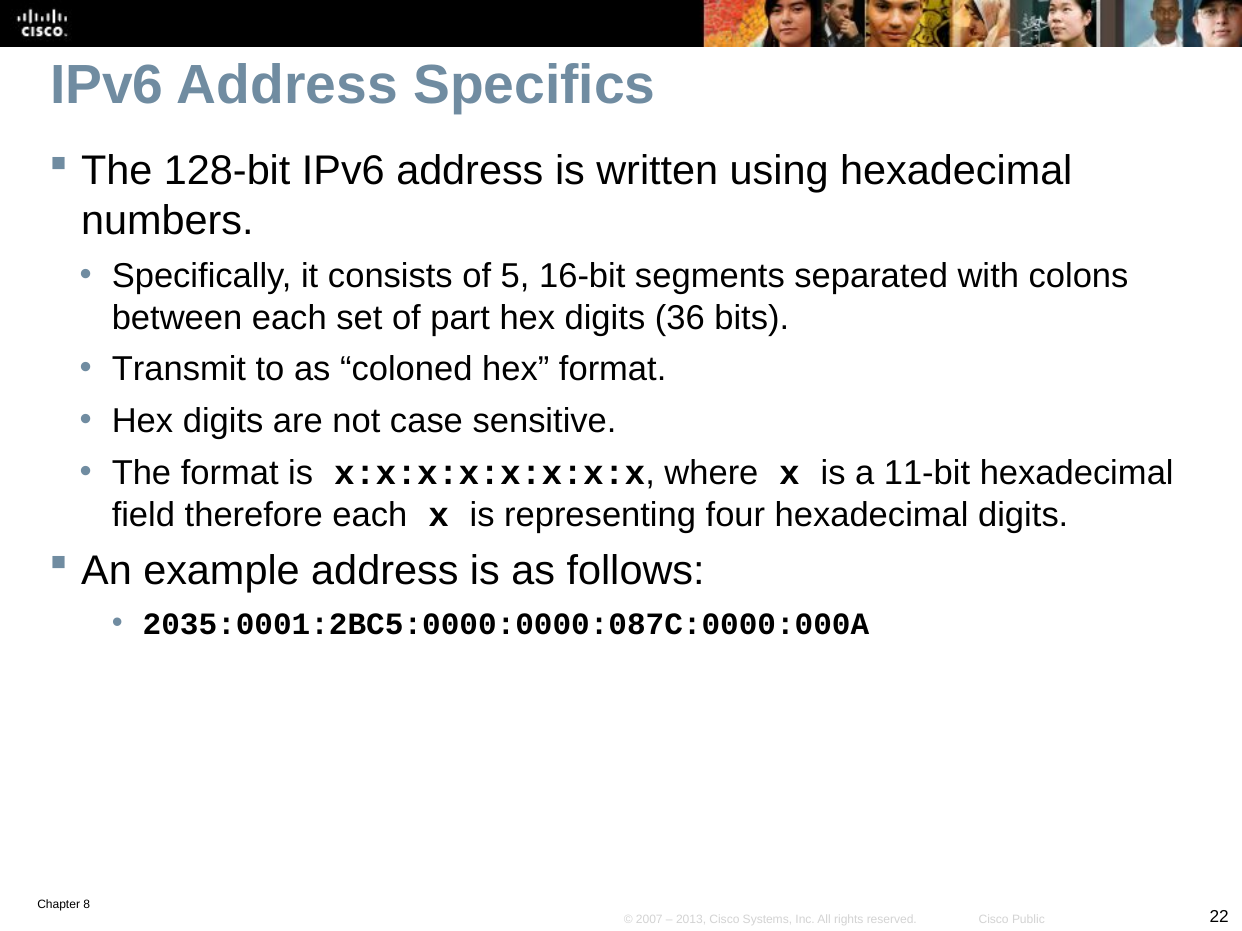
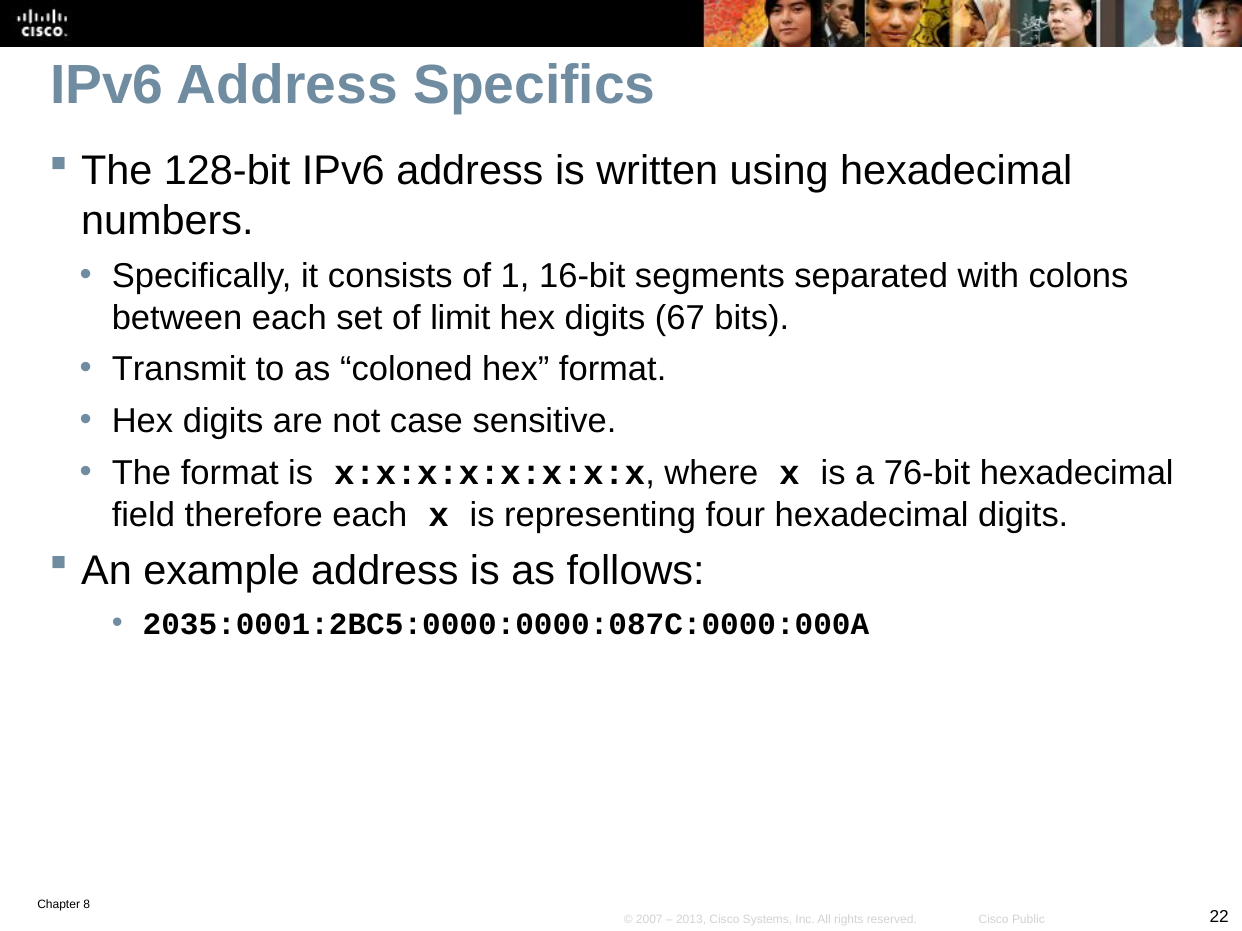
5: 5 -> 1 (515, 276)
part: part -> limit (460, 318)
36: 36 -> 67 (680, 318)
11-bit: 11-bit -> 76-bit (927, 473)
